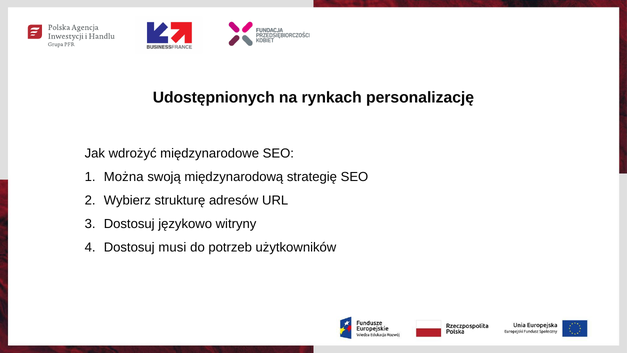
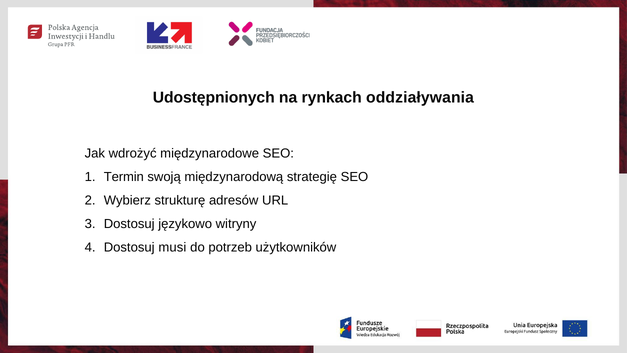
personalizację: personalizację -> oddziaływania (420, 97)
Można: Można -> Termin (124, 177)
